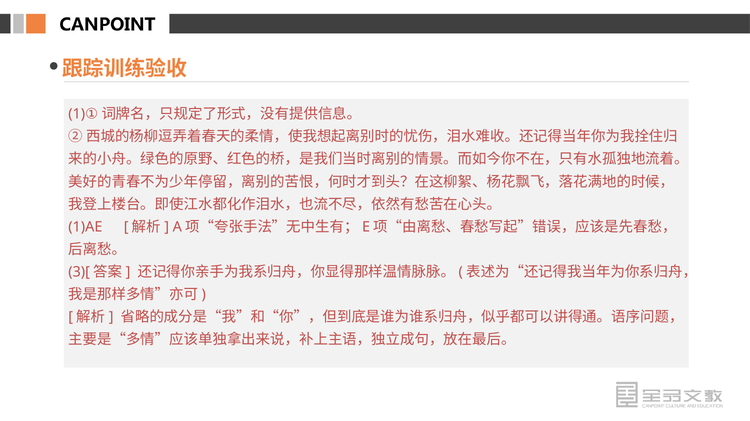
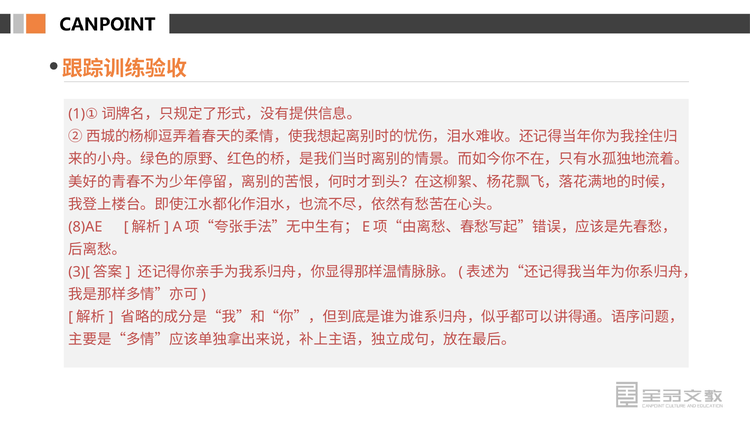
1)AE: 1)AE -> 8)AE (85, 227)
